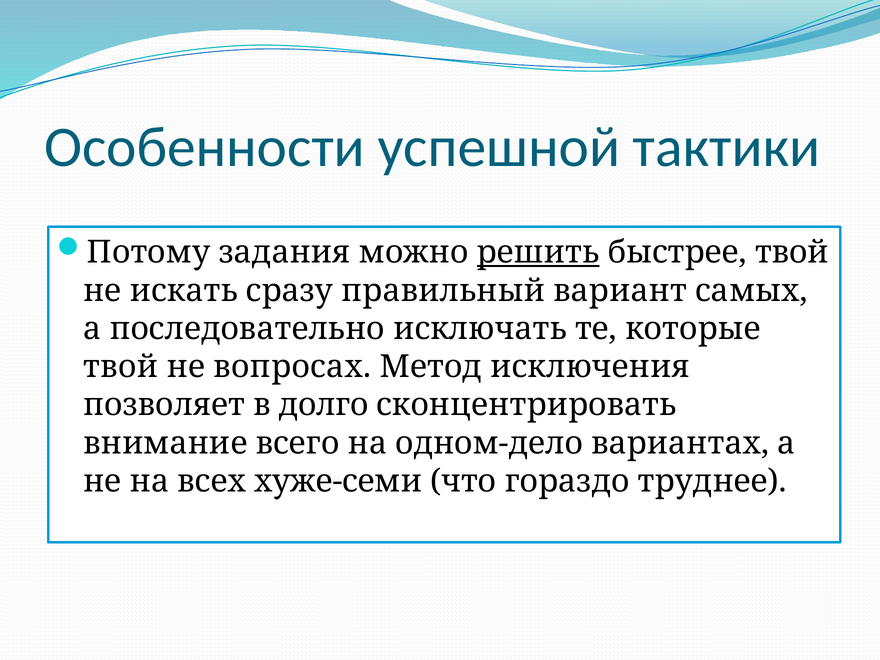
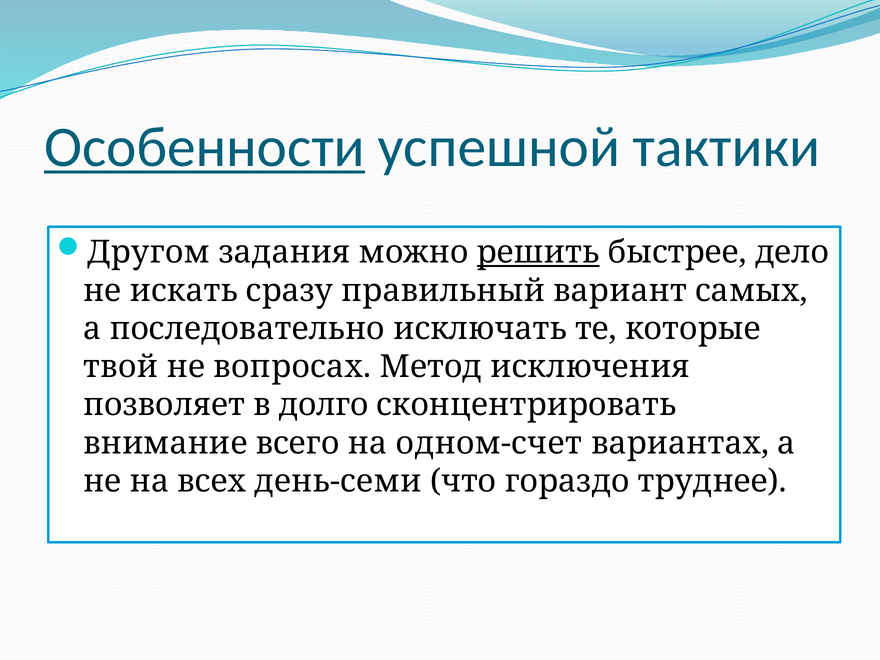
Особенности underline: none -> present (204, 147)
Потому: Потому -> Другом (149, 252)
быстрее твой: твой -> дело (792, 252)
одном-дело: одном-дело -> одном-счет (489, 443)
хуже-семи: хуже-семи -> день-семи (338, 481)
